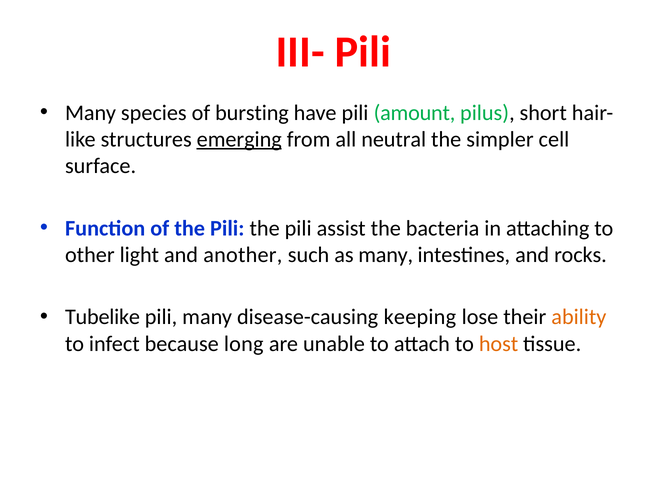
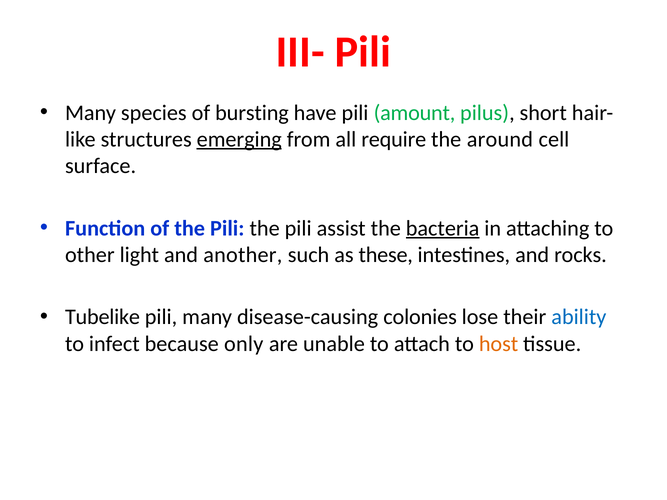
neutral: neutral -> require (394, 139)
simpler: simpler -> around (500, 139)
bacteria underline: none -> present (443, 228)
as many: many -> these (386, 255)
keeping: keeping -> colonies (420, 317)
ability colour: orange -> blue (579, 317)
long: long -> only (244, 344)
